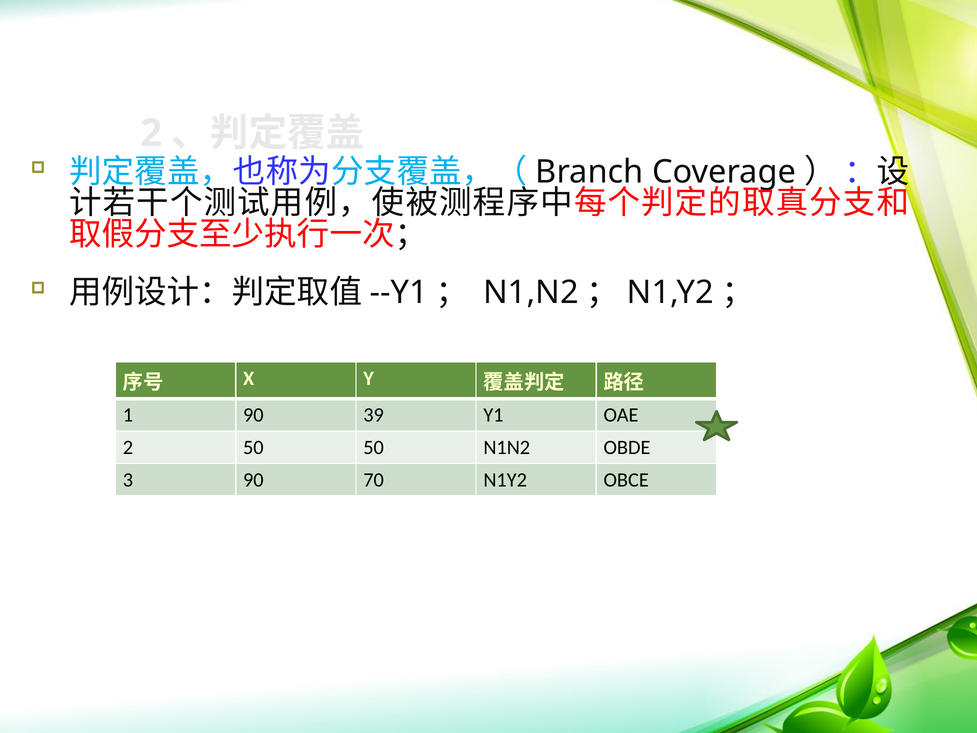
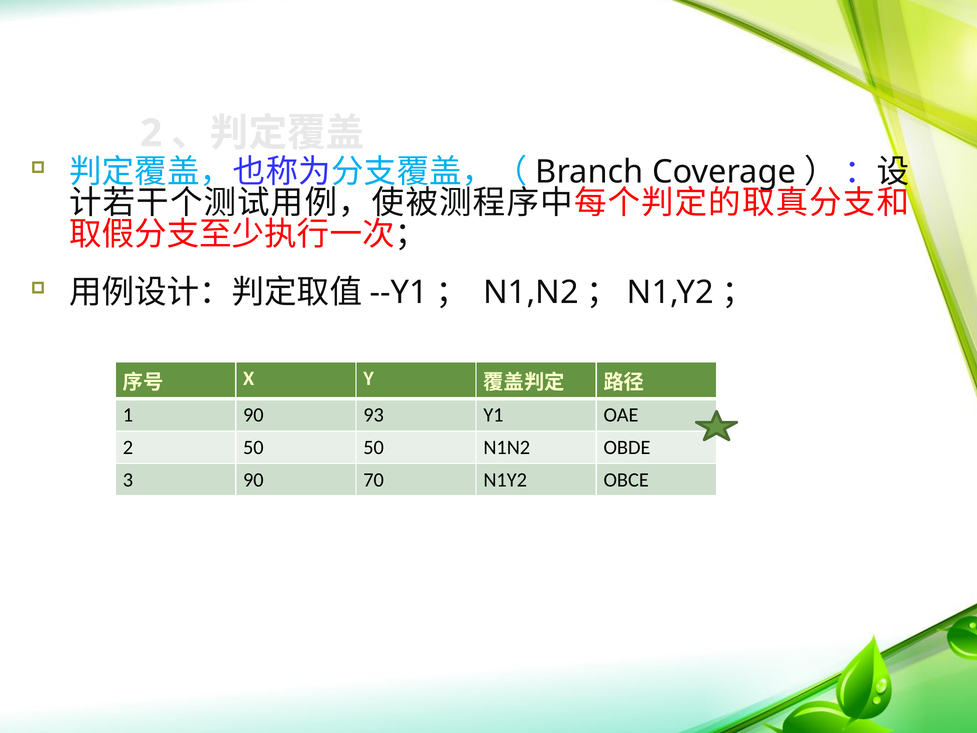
39: 39 -> 93 (374, 415)
